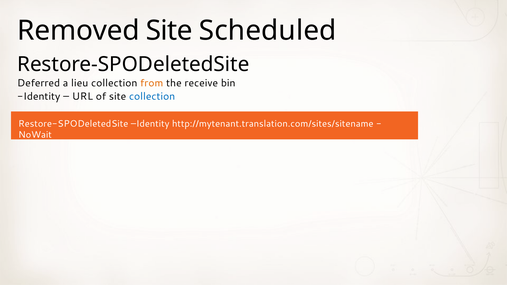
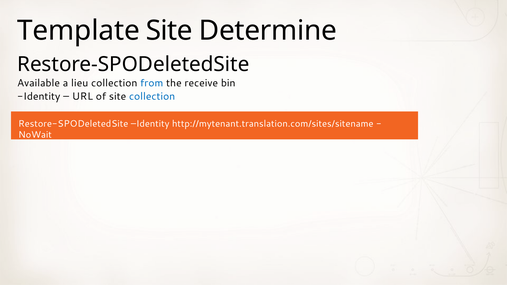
Removed: Removed -> Template (78, 31)
Scheduled: Scheduled -> Determine (268, 31)
Deferred: Deferred -> Available (39, 83)
from colour: orange -> blue (152, 83)
